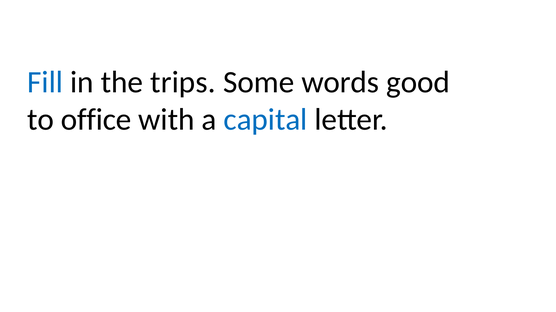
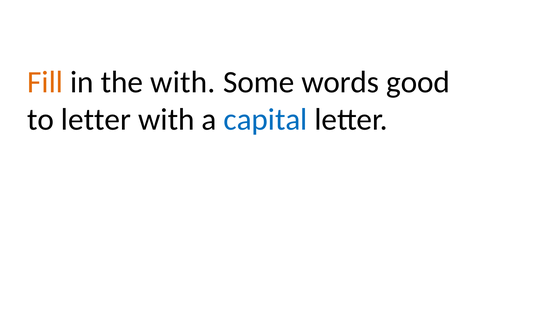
Fill colour: blue -> orange (45, 82)
the trips: trips -> with (183, 82)
to office: office -> letter (96, 120)
